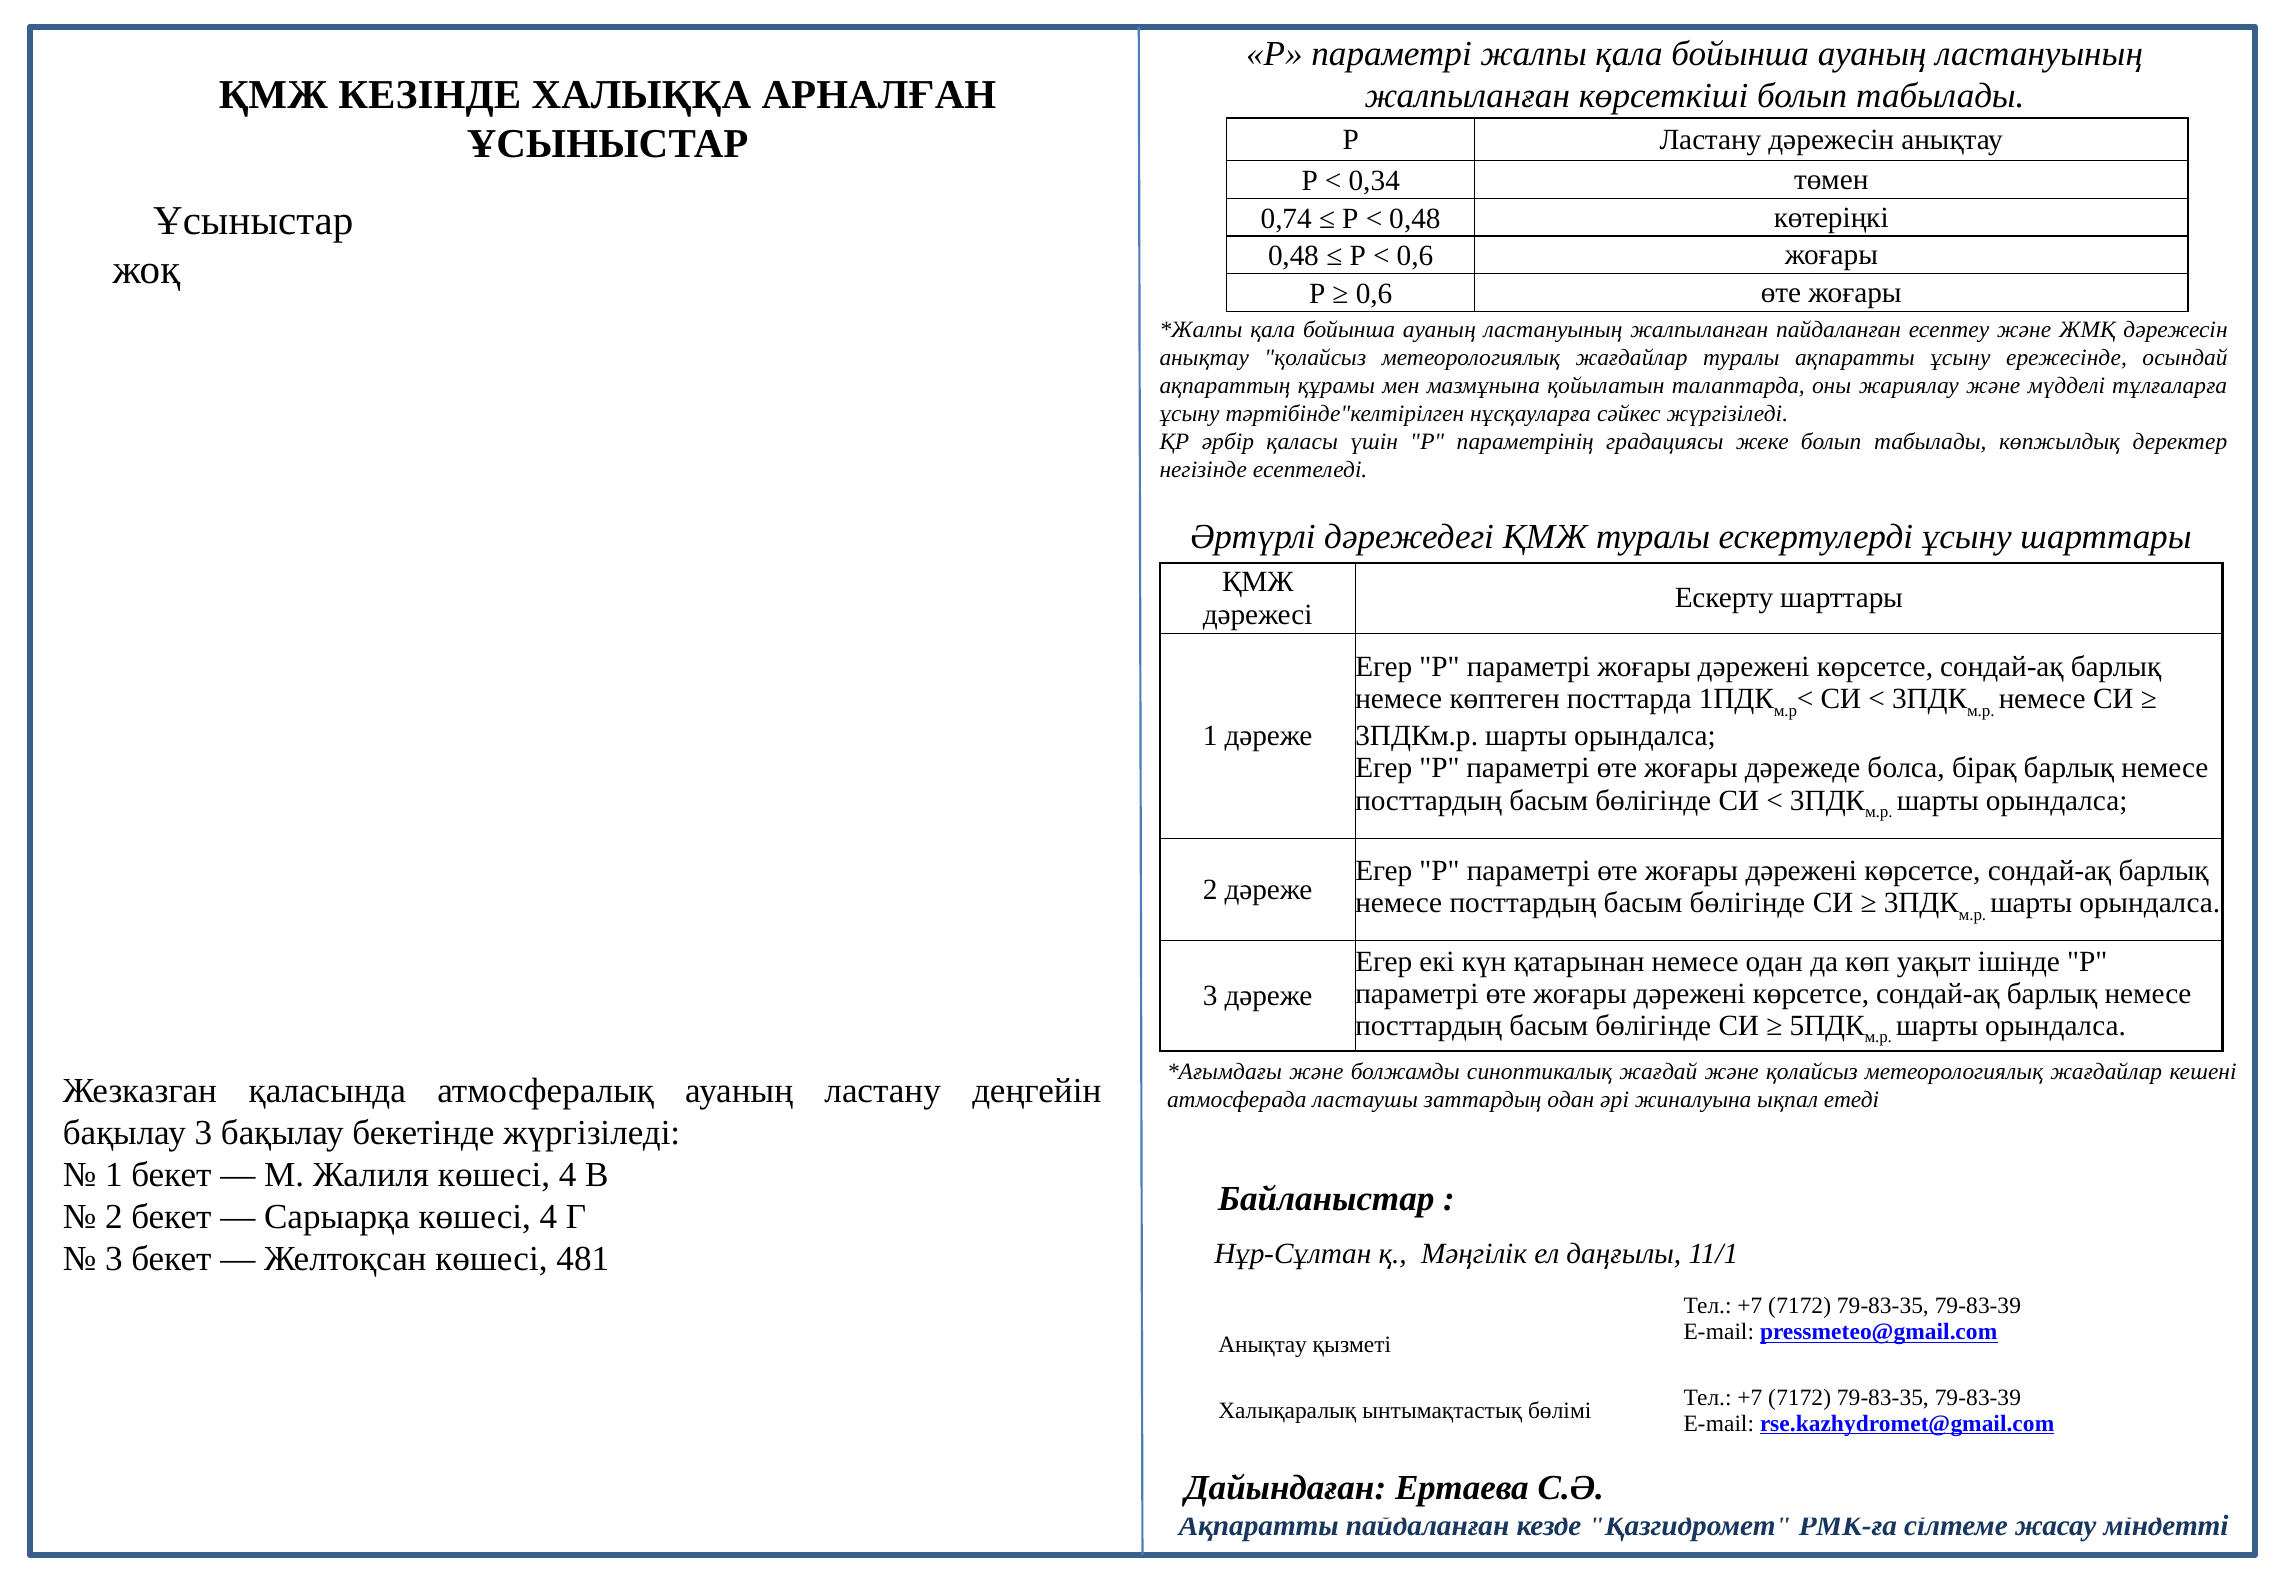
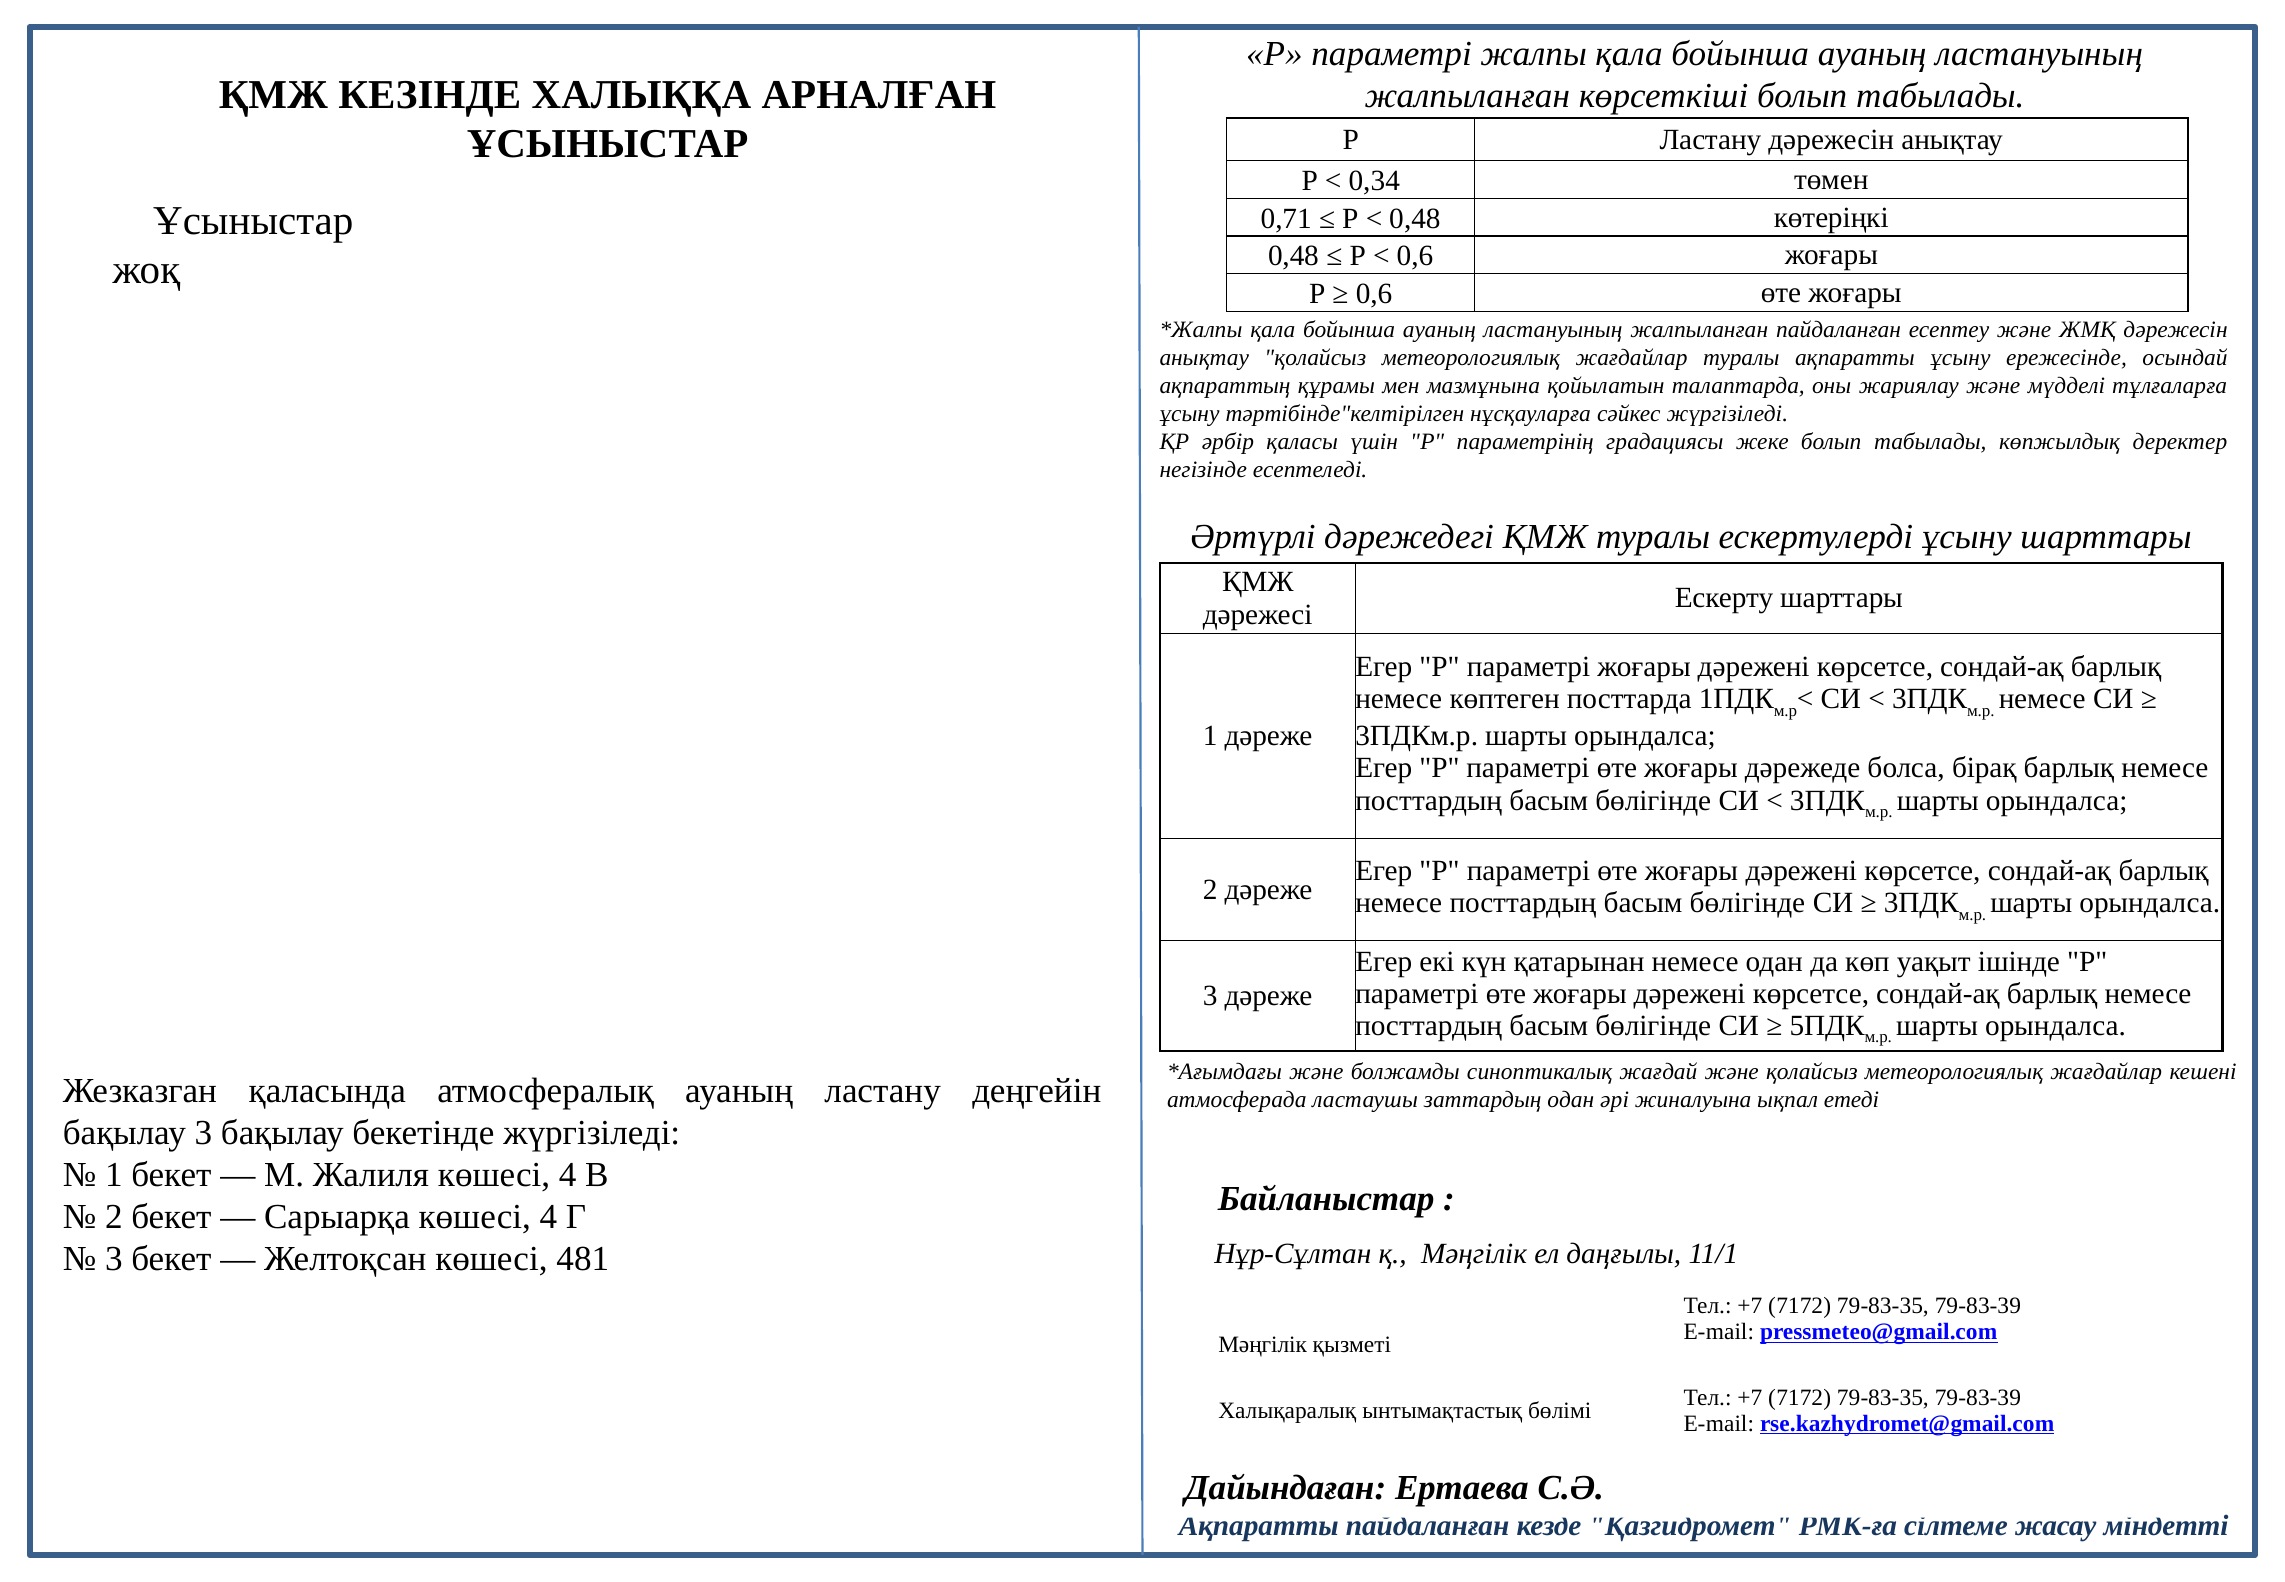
0,74: 0,74 -> 0,71 (1286, 219)
Анықтау: Анықтау -> Мәңгілік (1263, 1345)
